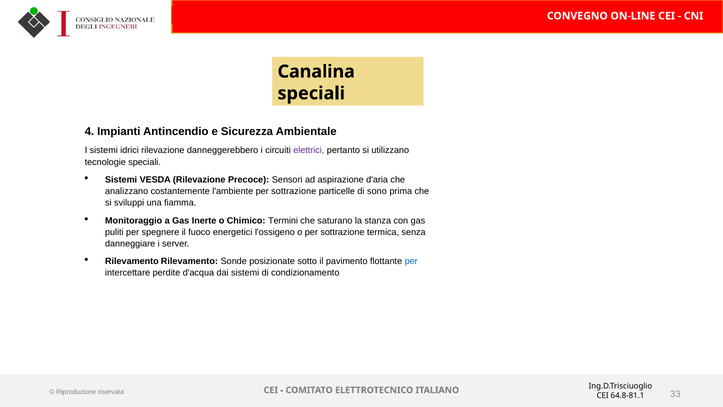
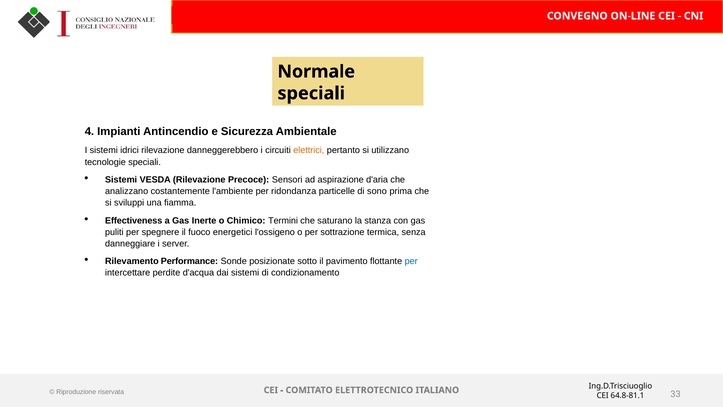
Canalina: Canalina -> Normale (316, 72)
elettrici colour: purple -> orange (309, 150)
l'ambiente per sottrazione: sottrazione -> ridondanza (294, 191)
Monitoraggio: Monitoraggio -> Effectiveness (134, 220)
Rilevamento Rilevamento: Rilevamento -> Performance (189, 261)
